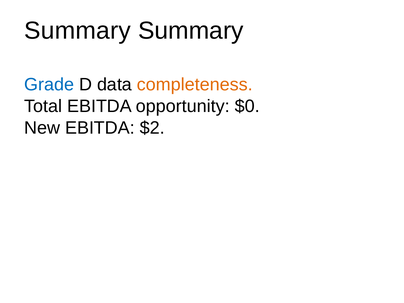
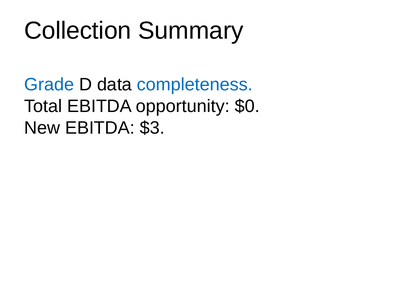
Summary: Summary -> Collection (78, 31)
completeness colour: orange -> blue (195, 85)
$2: $2 -> $3 (152, 128)
